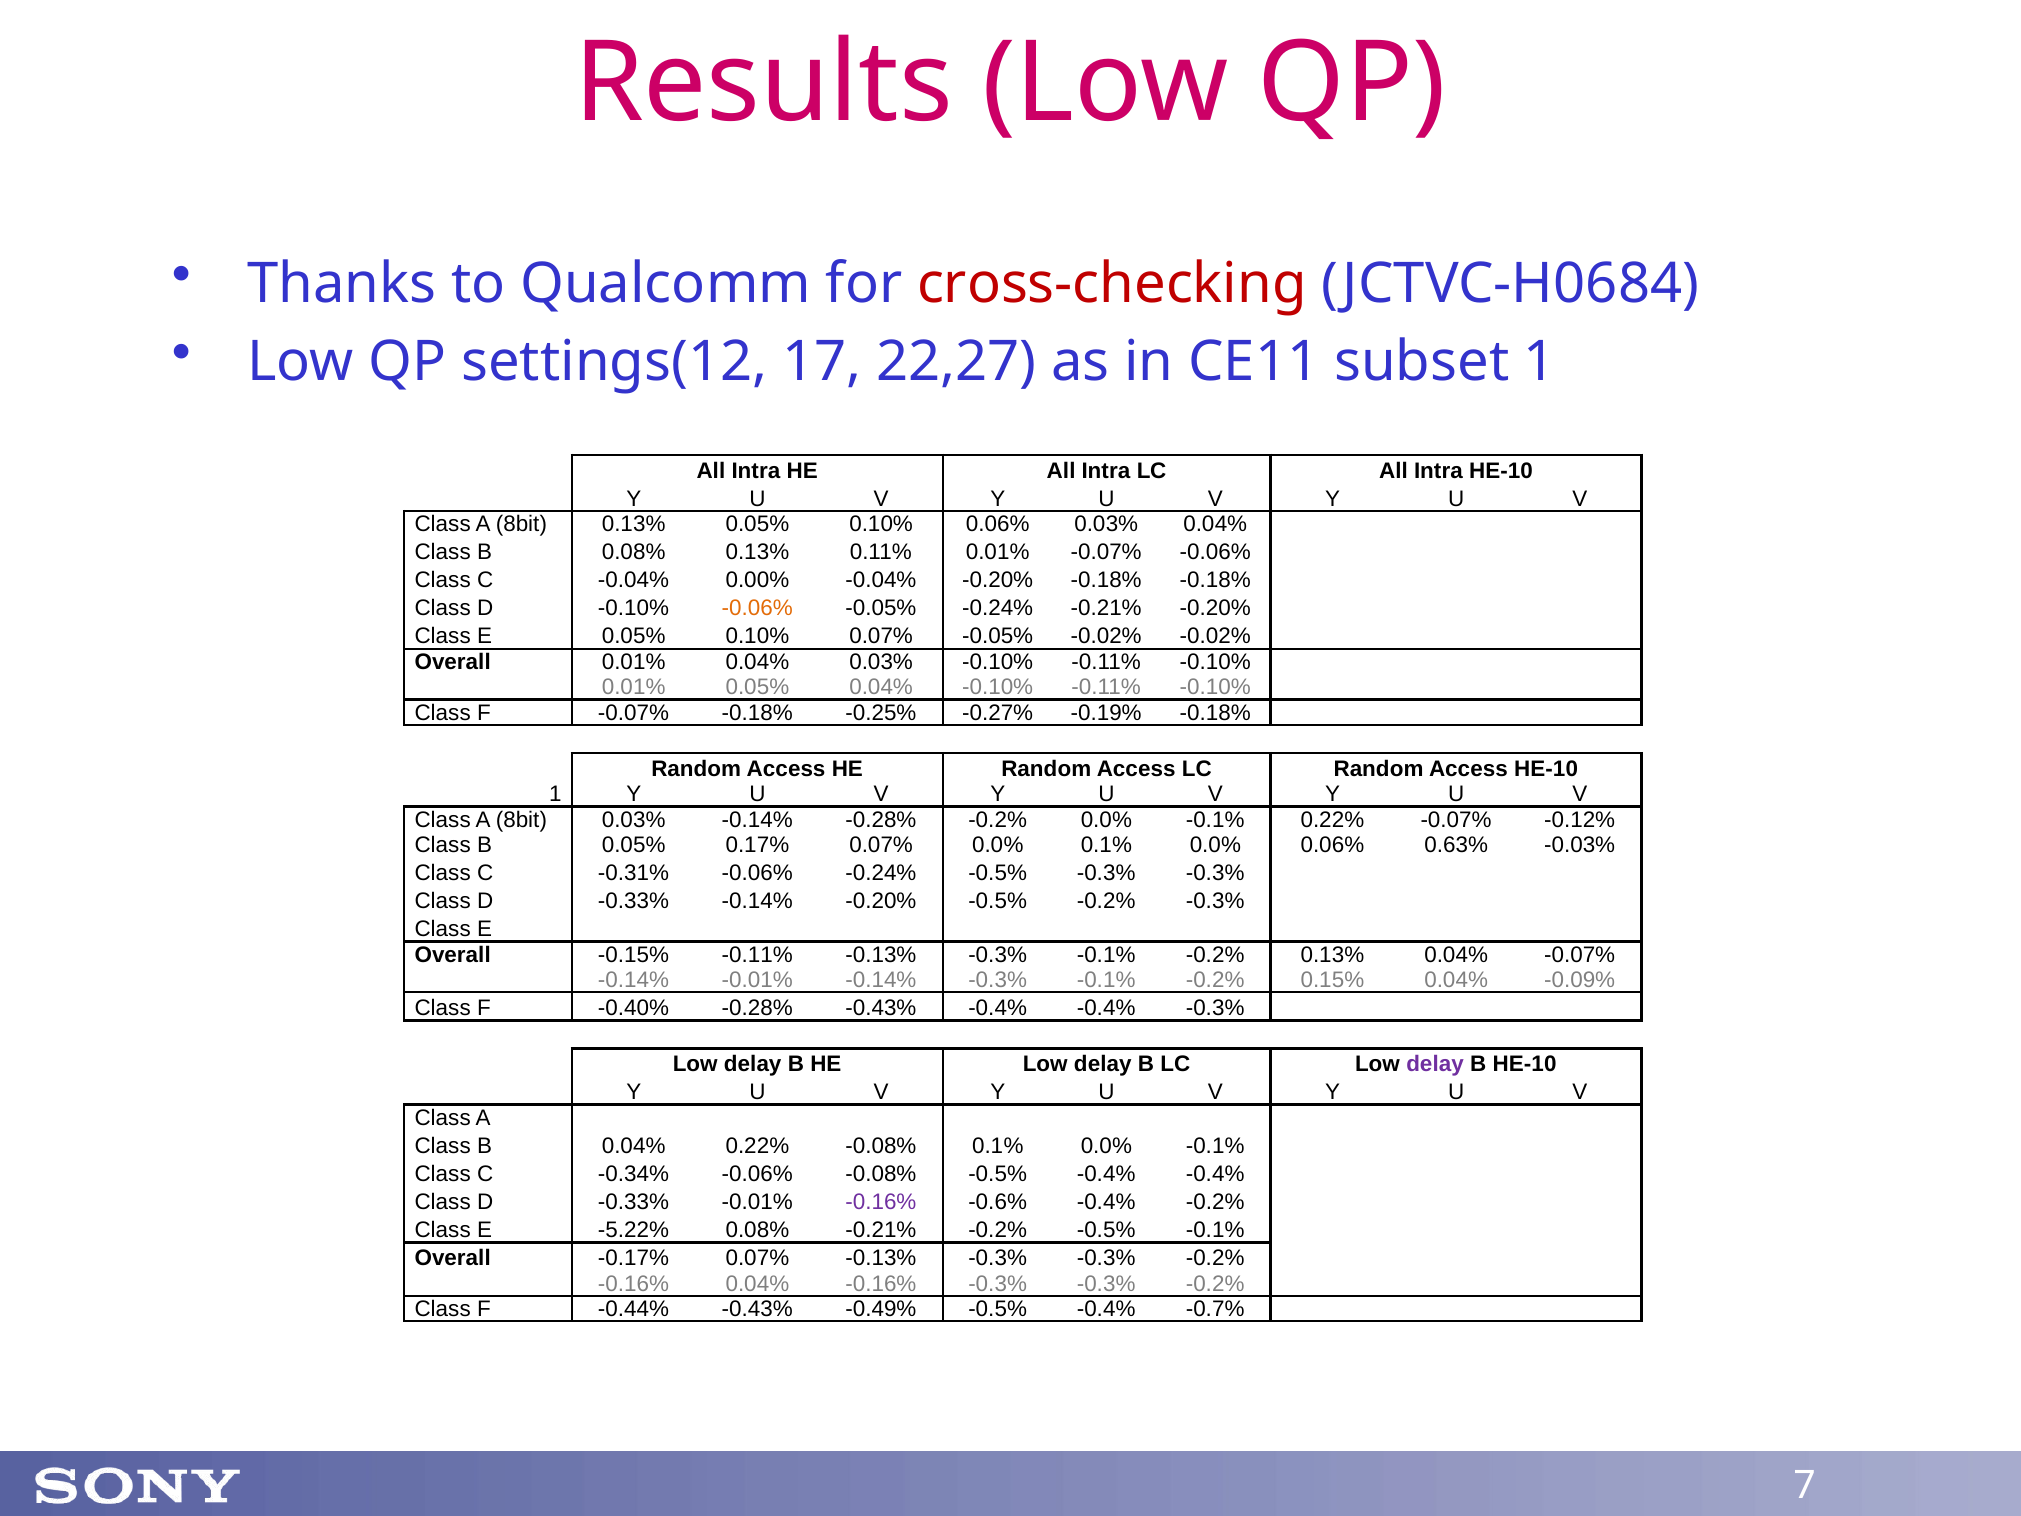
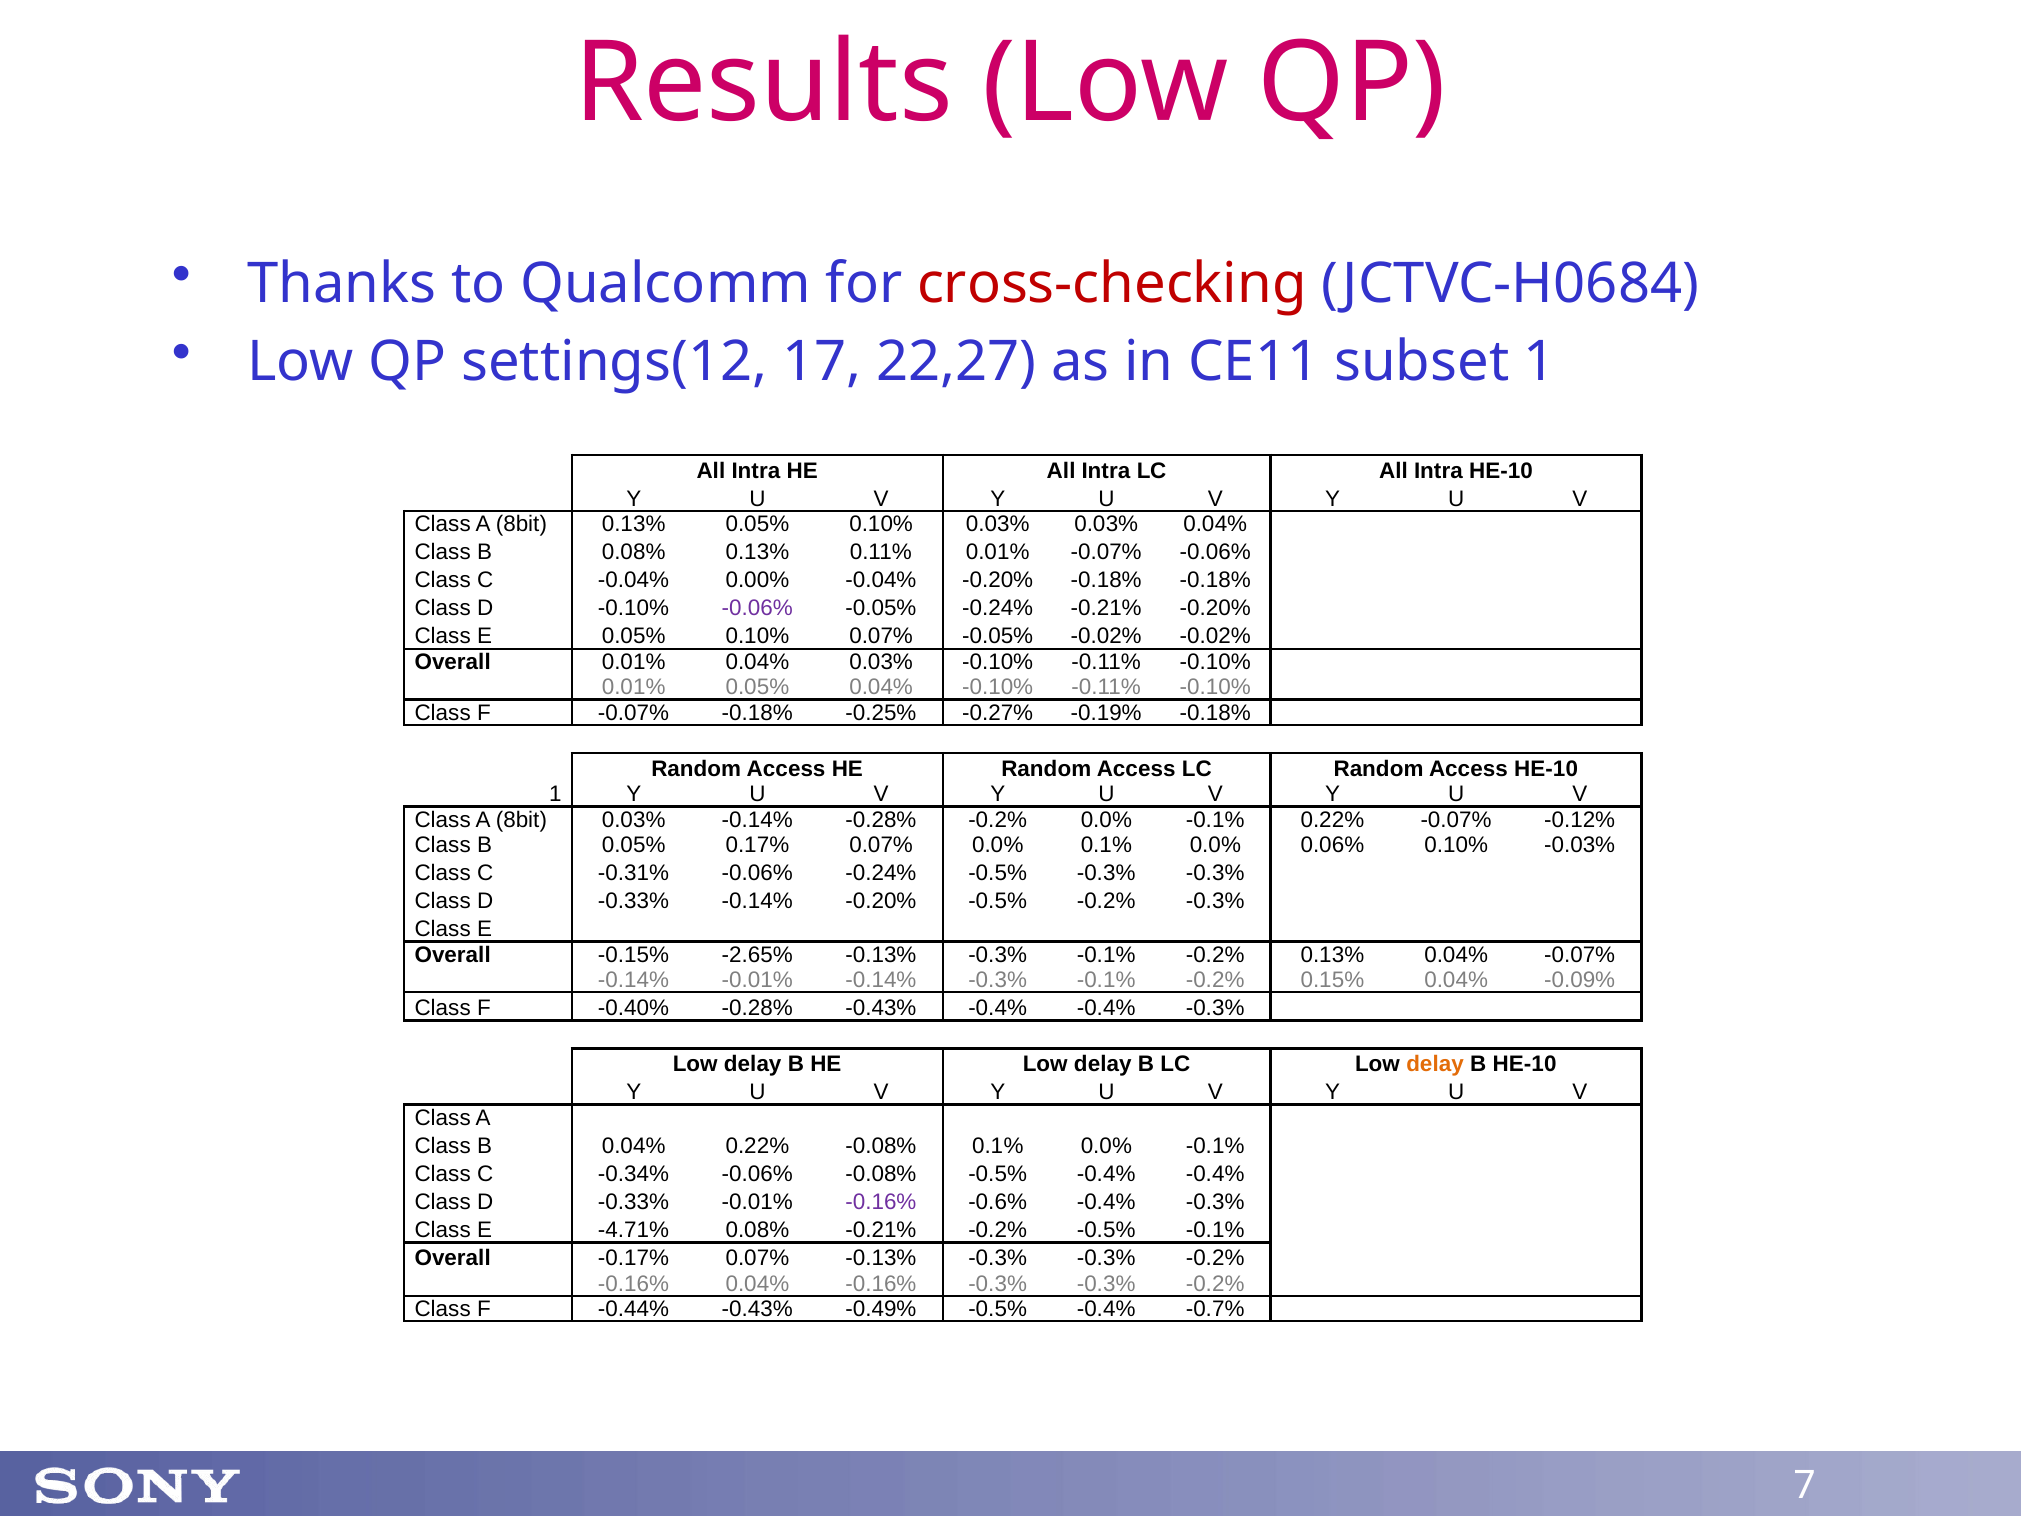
0.10% 0.06%: 0.06% -> 0.03% (998, 524)
-0.06% colour: orange -> purple (757, 608)
0.06% 0.63%: 0.63% -> 0.10% (1456, 845)
-0.15% -0.11%: -0.11% -> -2.65% (757, 955)
delay colour: purple -> orange (1435, 1064)
-0.6% -0.4% -0.2%: -0.2% -> -0.3% (1215, 1202)
-5.22%: -5.22% -> -4.71% (633, 1230)
